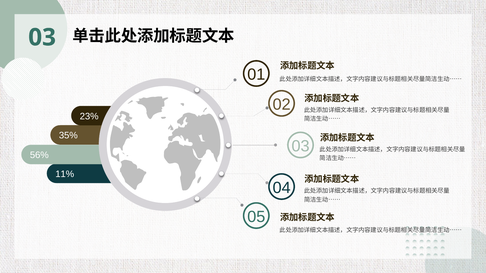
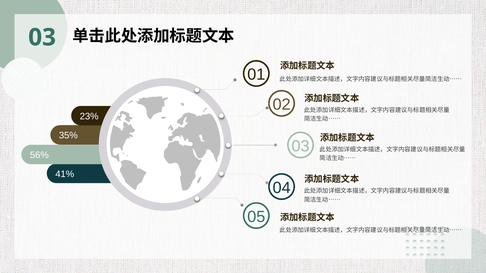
11%: 11% -> 41% (65, 174)
